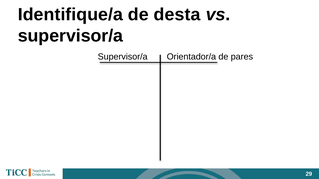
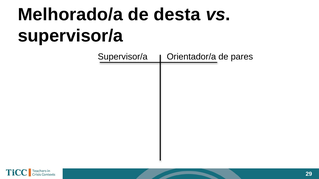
Identifique/a: Identifique/a -> Melhorado/a (70, 15)
